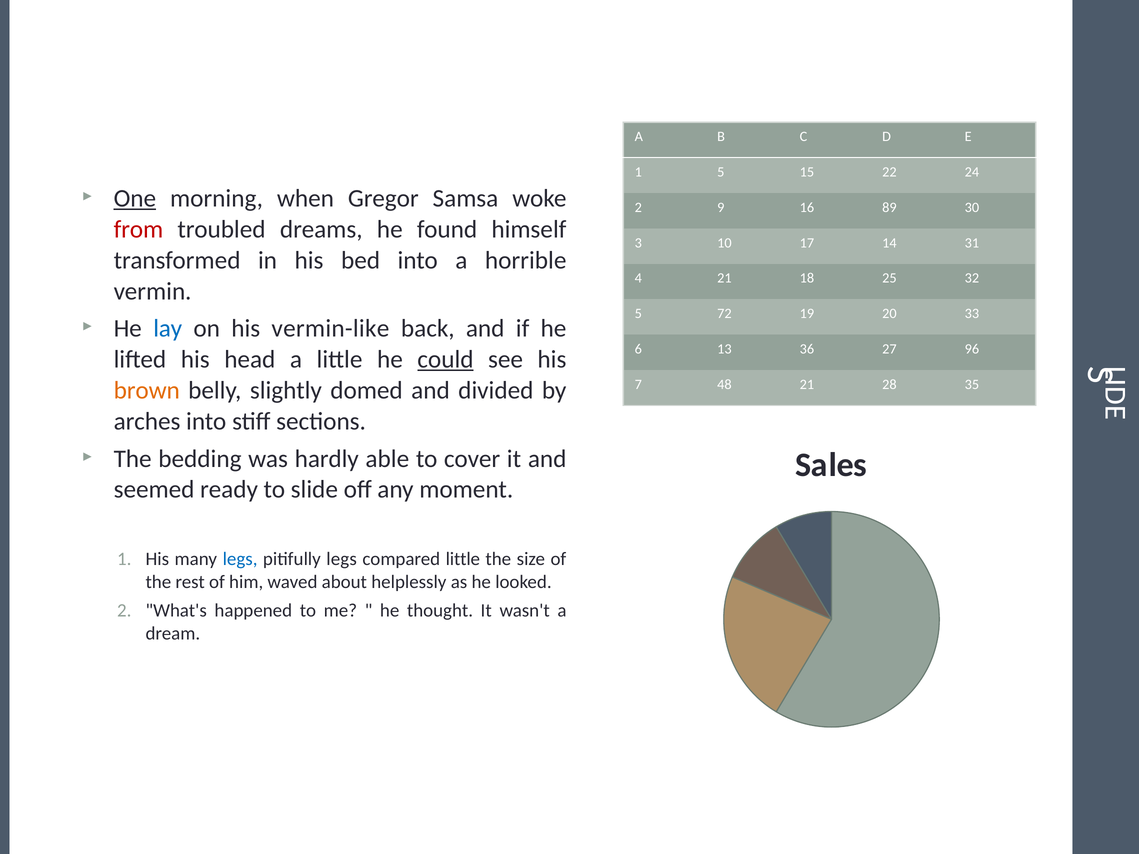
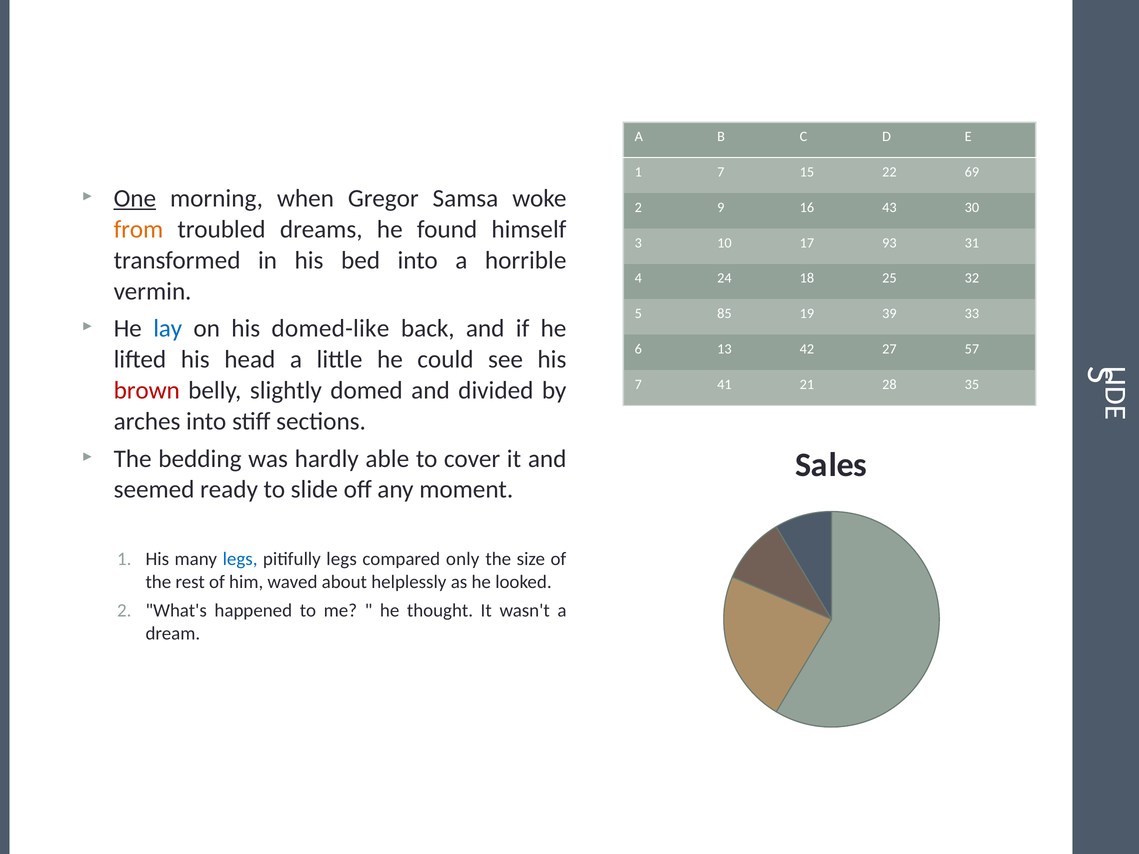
1 5: 5 -> 7 (721, 172)
24: 24 -> 69 (972, 172)
89: 89 -> 43 (889, 207)
from colour: red -> orange (138, 230)
14: 14 -> 93 (889, 243)
4 21: 21 -> 24 (724, 278)
72: 72 -> 85 (724, 314)
20: 20 -> 39 (889, 314)
vermin-like: vermin-like -> domed-like (330, 329)
36: 36 -> 42 (807, 349)
96: 96 -> 57 (972, 349)
could underline: present -> none (445, 360)
48: 48 -> 41 (724, 385)
brown colour: orange -> red (147, 391)
compared little: little -> only (463, 559)
